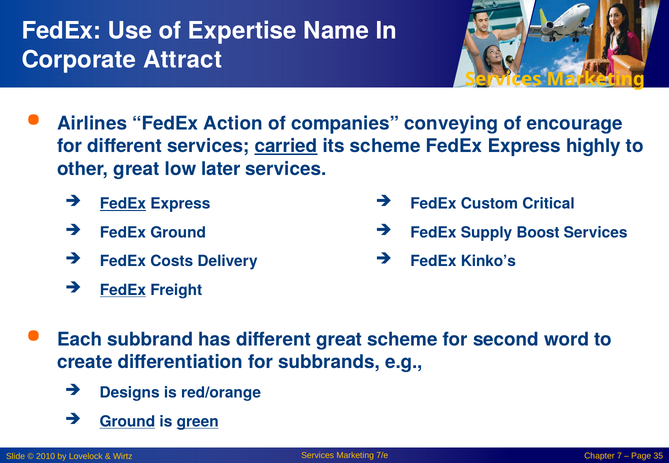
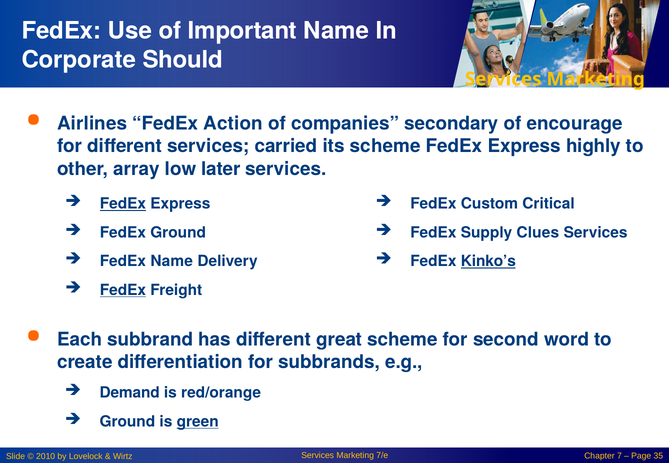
Expertise: Expertise -> Important (242, 31)
Attract: Attract -> Should (183, 60)
conveying: conveying -> secondary (451, 124)
carried underline: present -> none (286, 146)
other great: great -> array (137, 169)
Boost: Boost -> Clues (538, 233)
FedEx Costs: Costs -> Name (172, 262)
Kinko’s underline: none -> present (488, 262)
Designs: Designs -> Demand (130, 393)
Ground underline: present -> none (127, 422)
